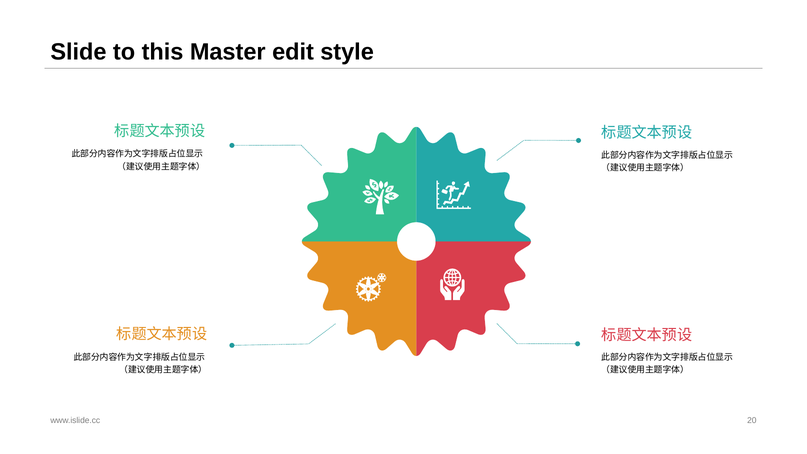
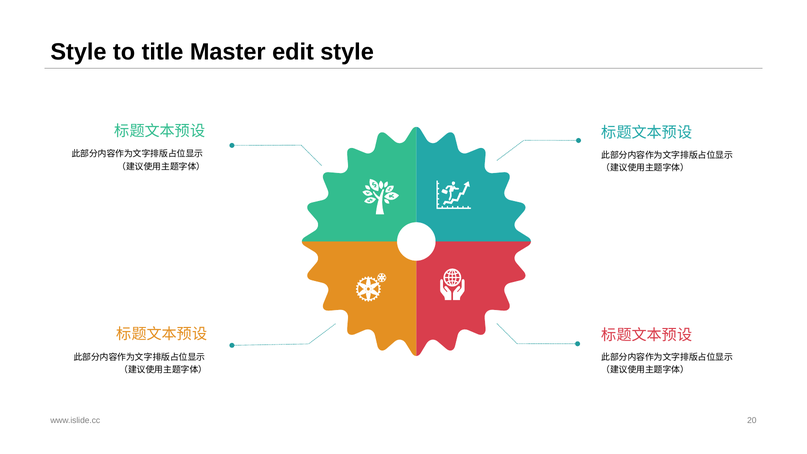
Slide: Slide -> Style (78, 52)
this: this -> title (163, 52)
